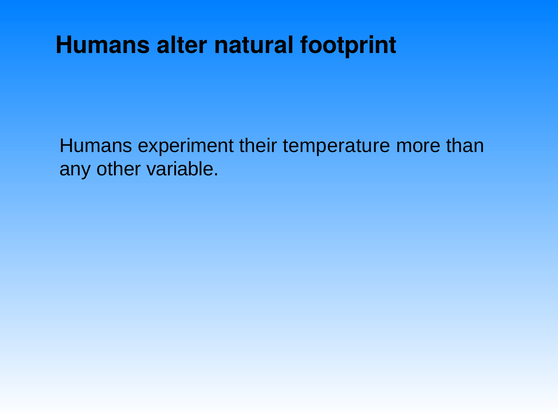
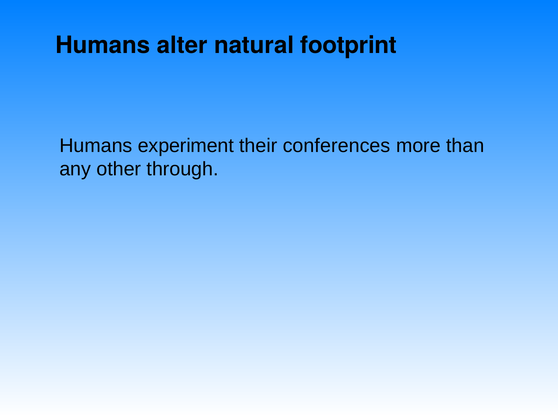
temperature: temperature -> conferences (337, 146)
variable: variable -> through (183, 169)
